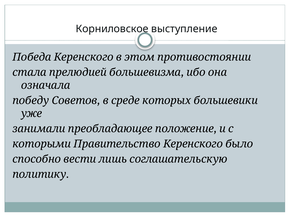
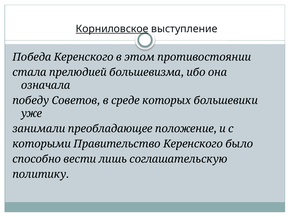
Корниловское underline: none -> present (112, 29)
